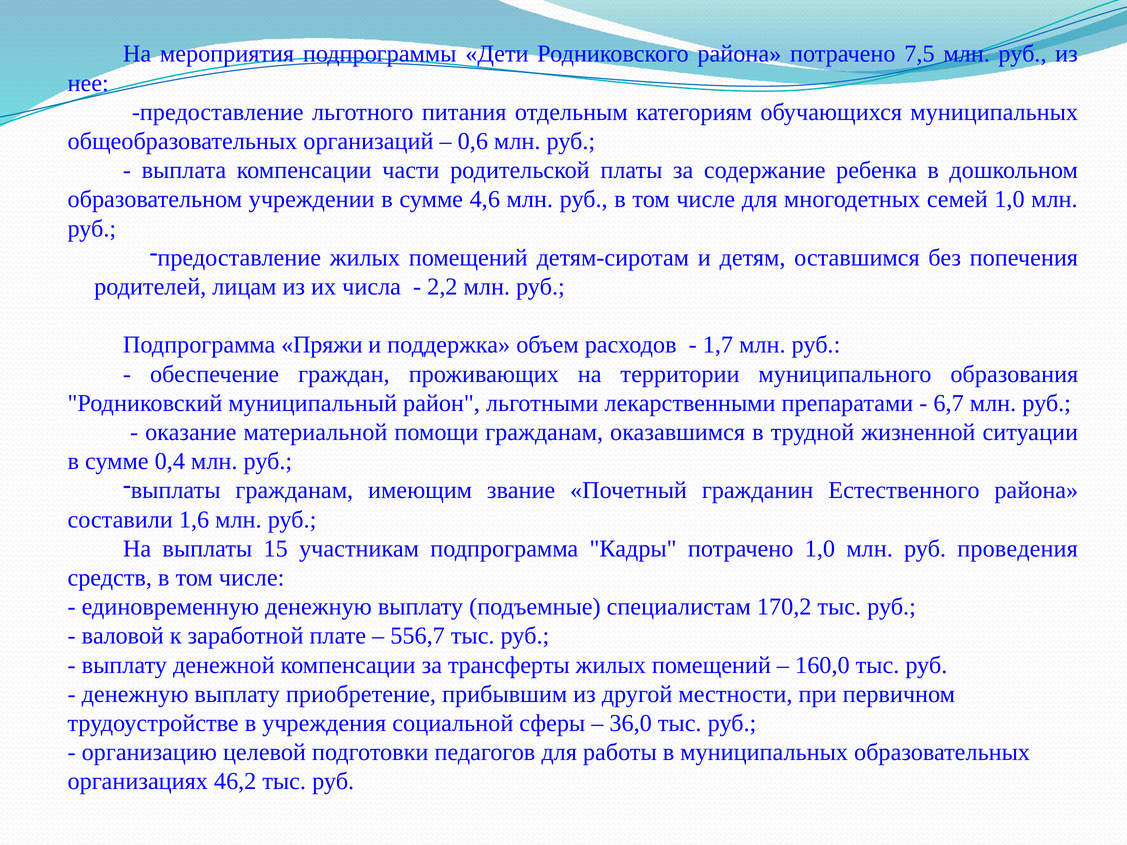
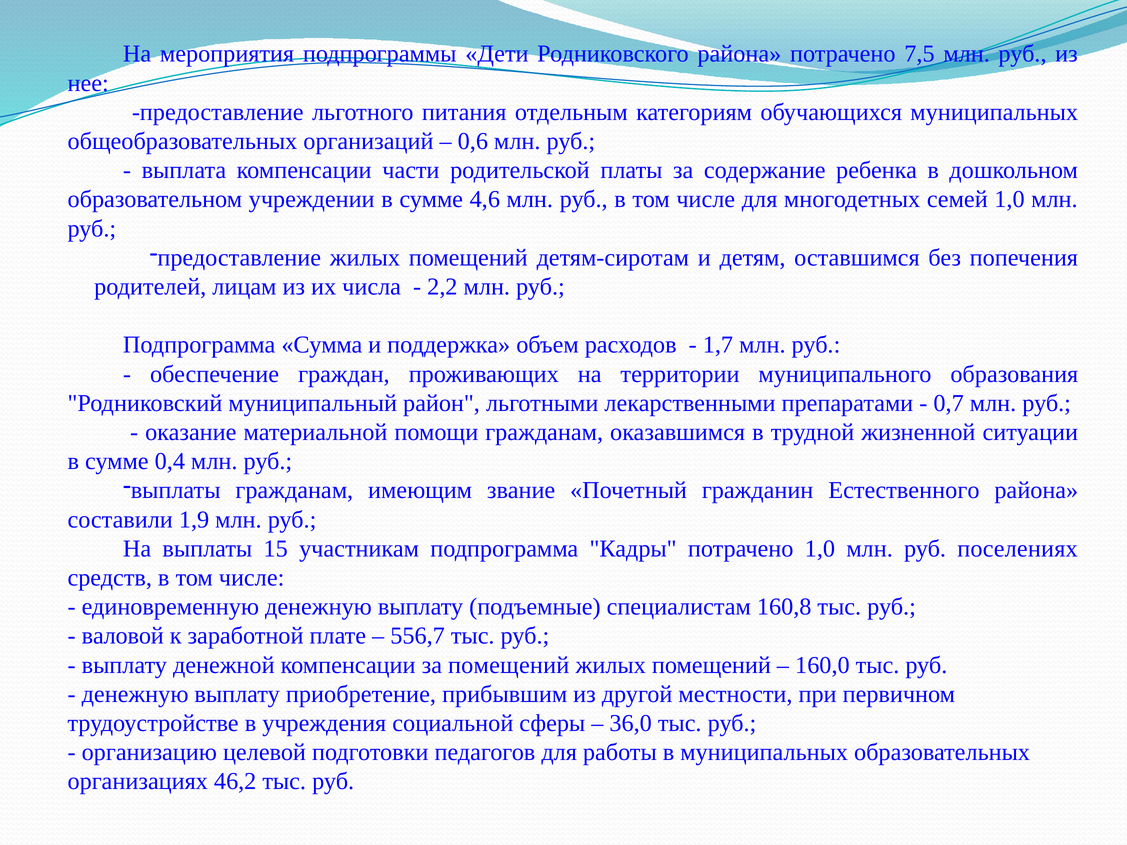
Пряжи: Пряжи -> Сумма (322, 345)
6,7: 6,7 -> 0,7 (949, 403)
1,6: 1,6 -> 1,9 (194, 520)
проведения: проведения -> поселениях (1018, 549)
170,2: 170,2 -> 160,8 (784, 607)
за трансферты: трансферты -> помещений (509, 665)
